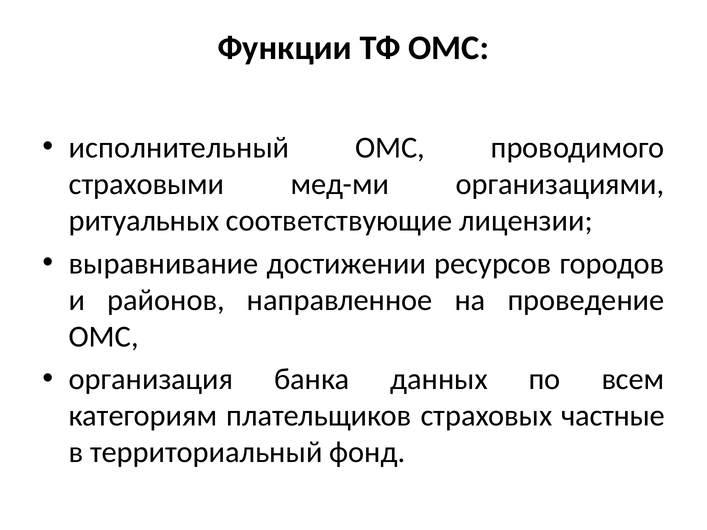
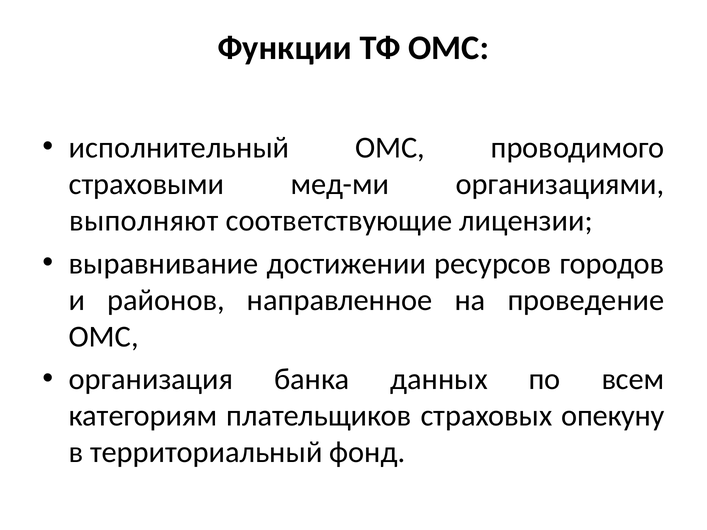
ритуальных: ритуальных -> выполняют (144, 221)
частные: частные -> опекуну (613, 416)
